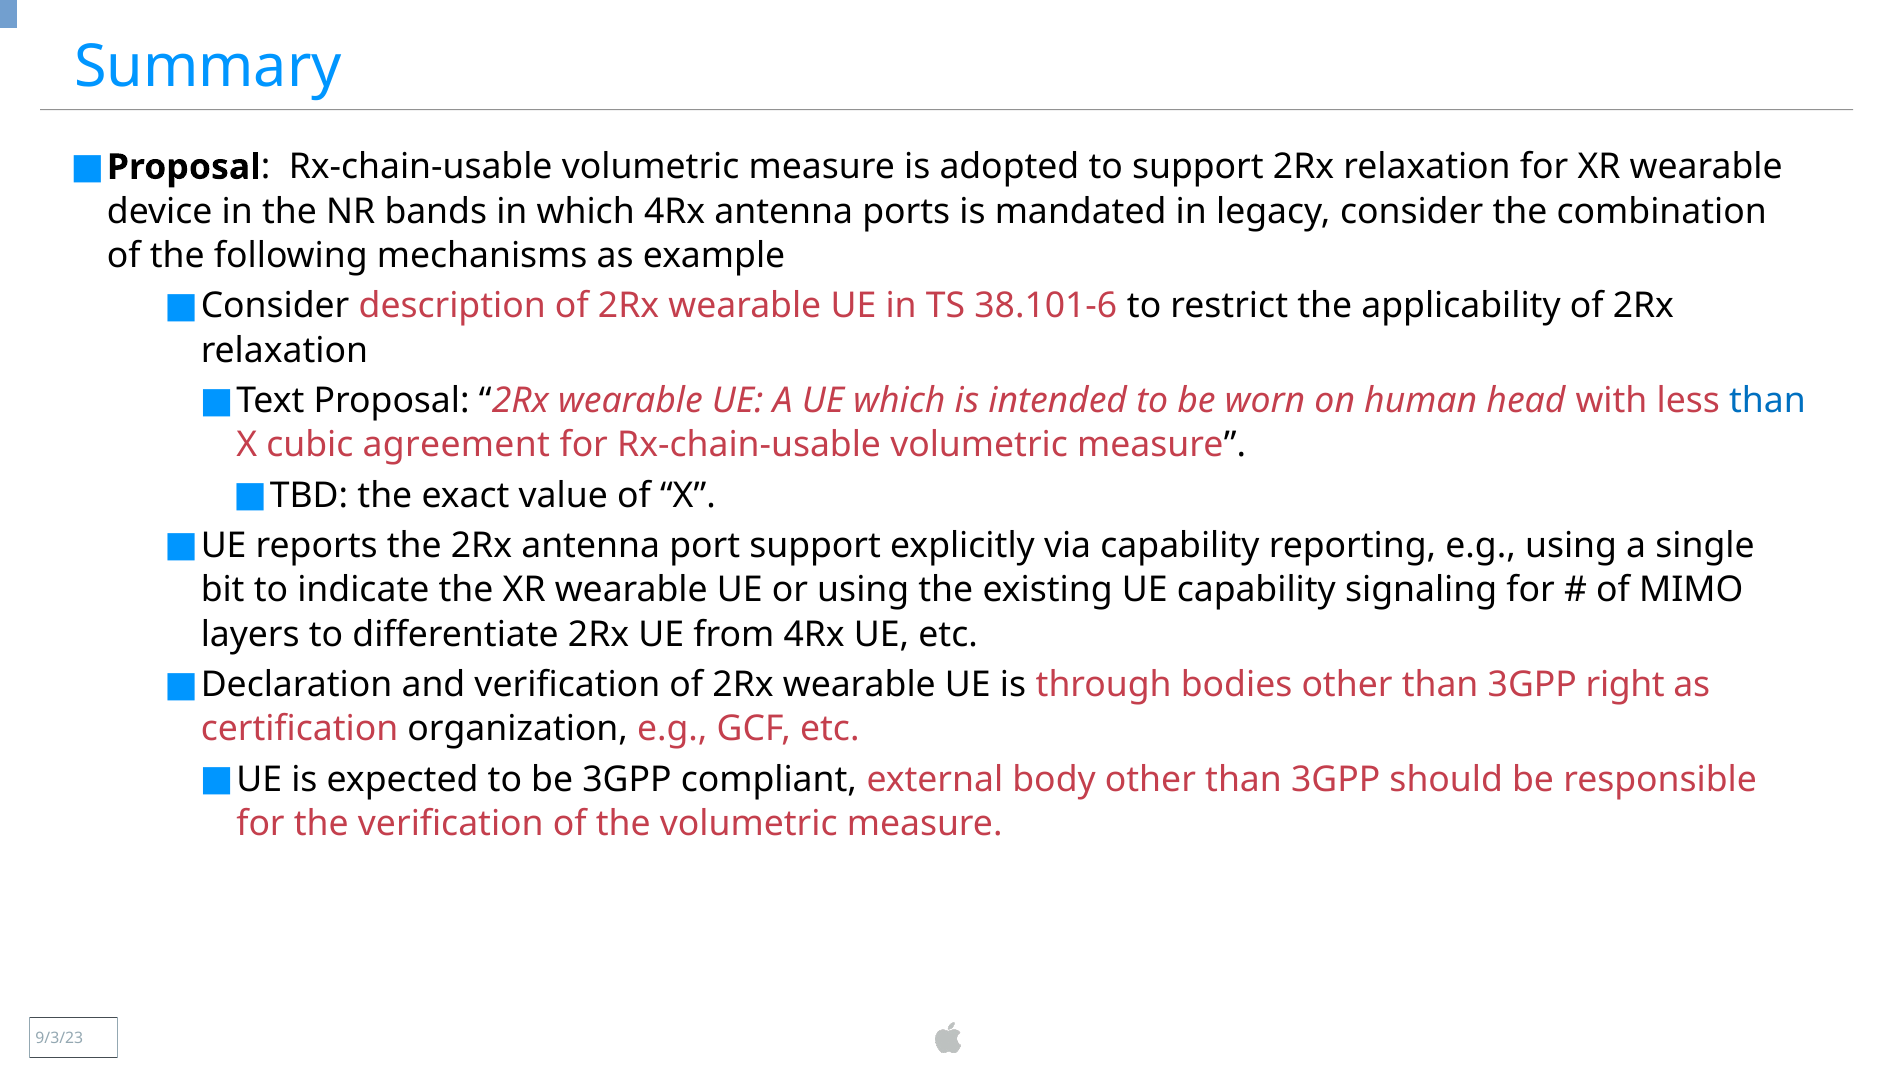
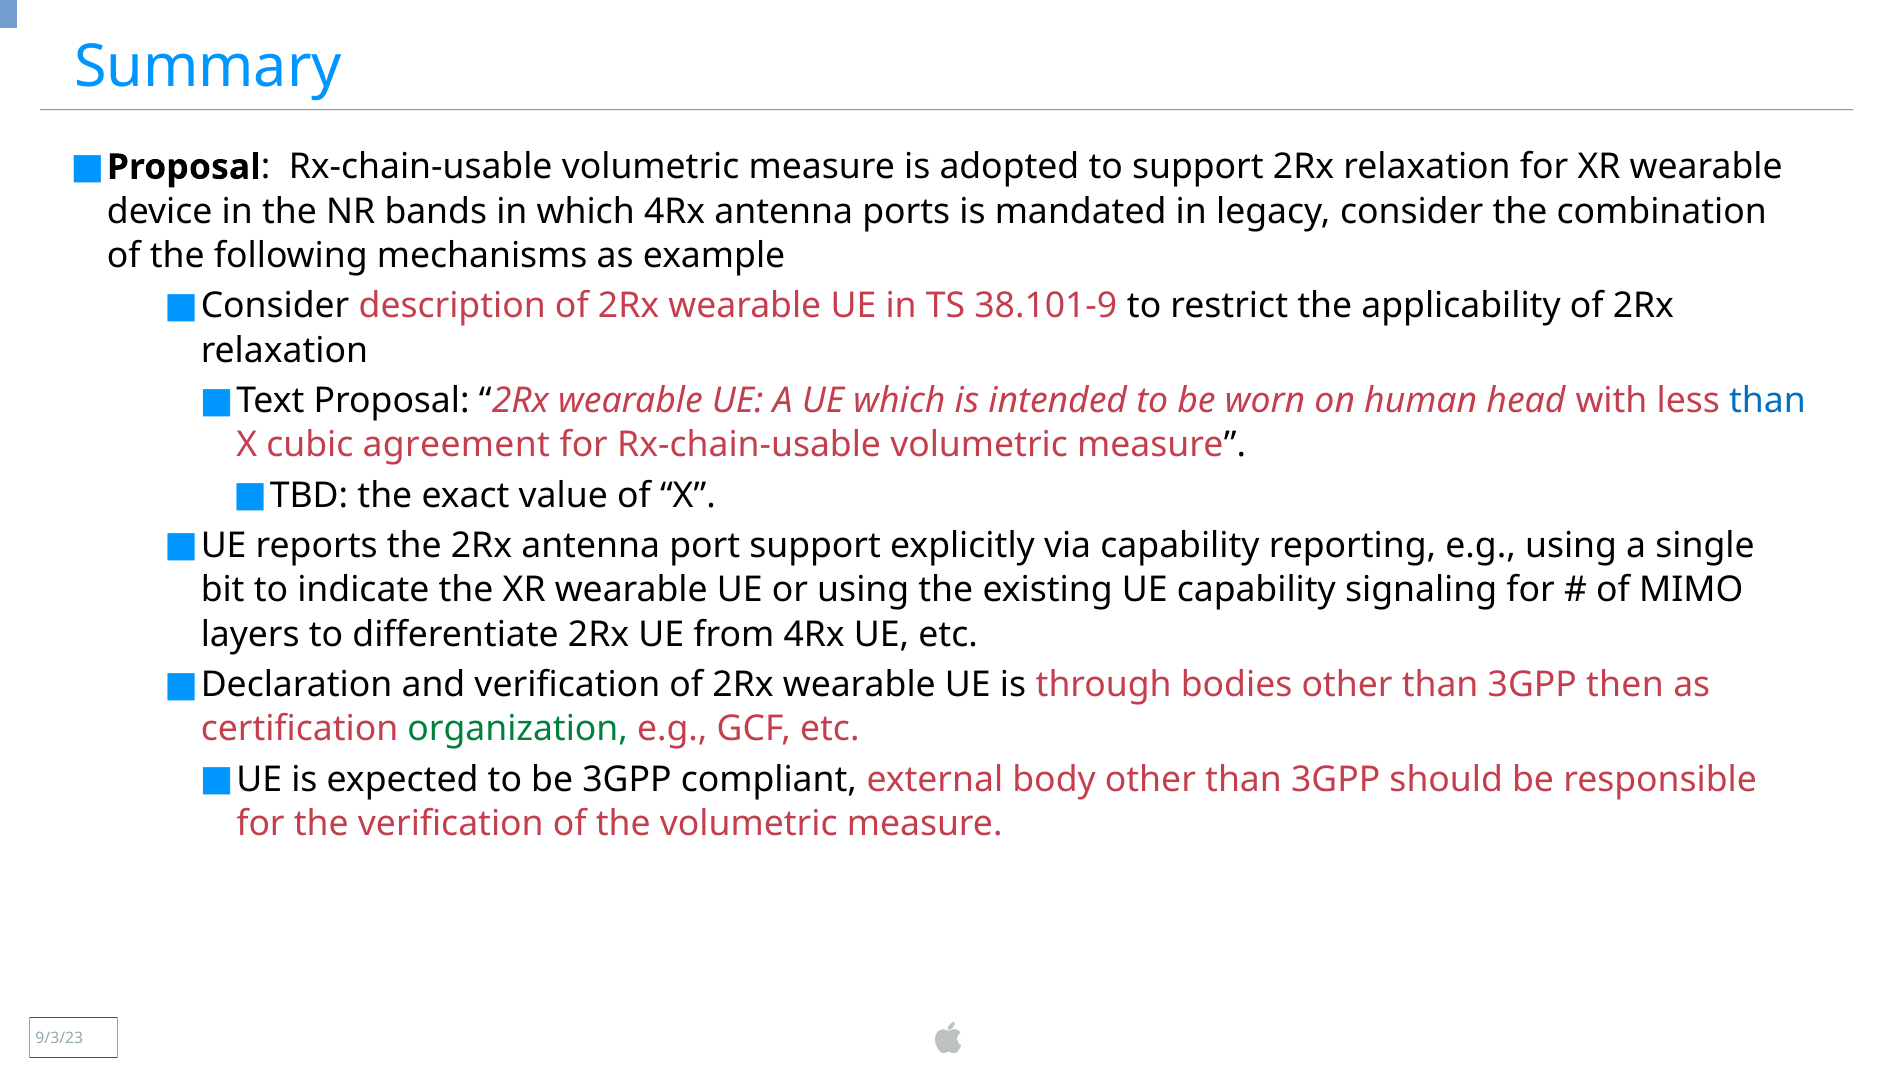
38.101-6: 38.101-6 -> 38.101-9 (1046, 306)
right: right -> then (1625, 684)
organization colour: black -> green (518, 729)
